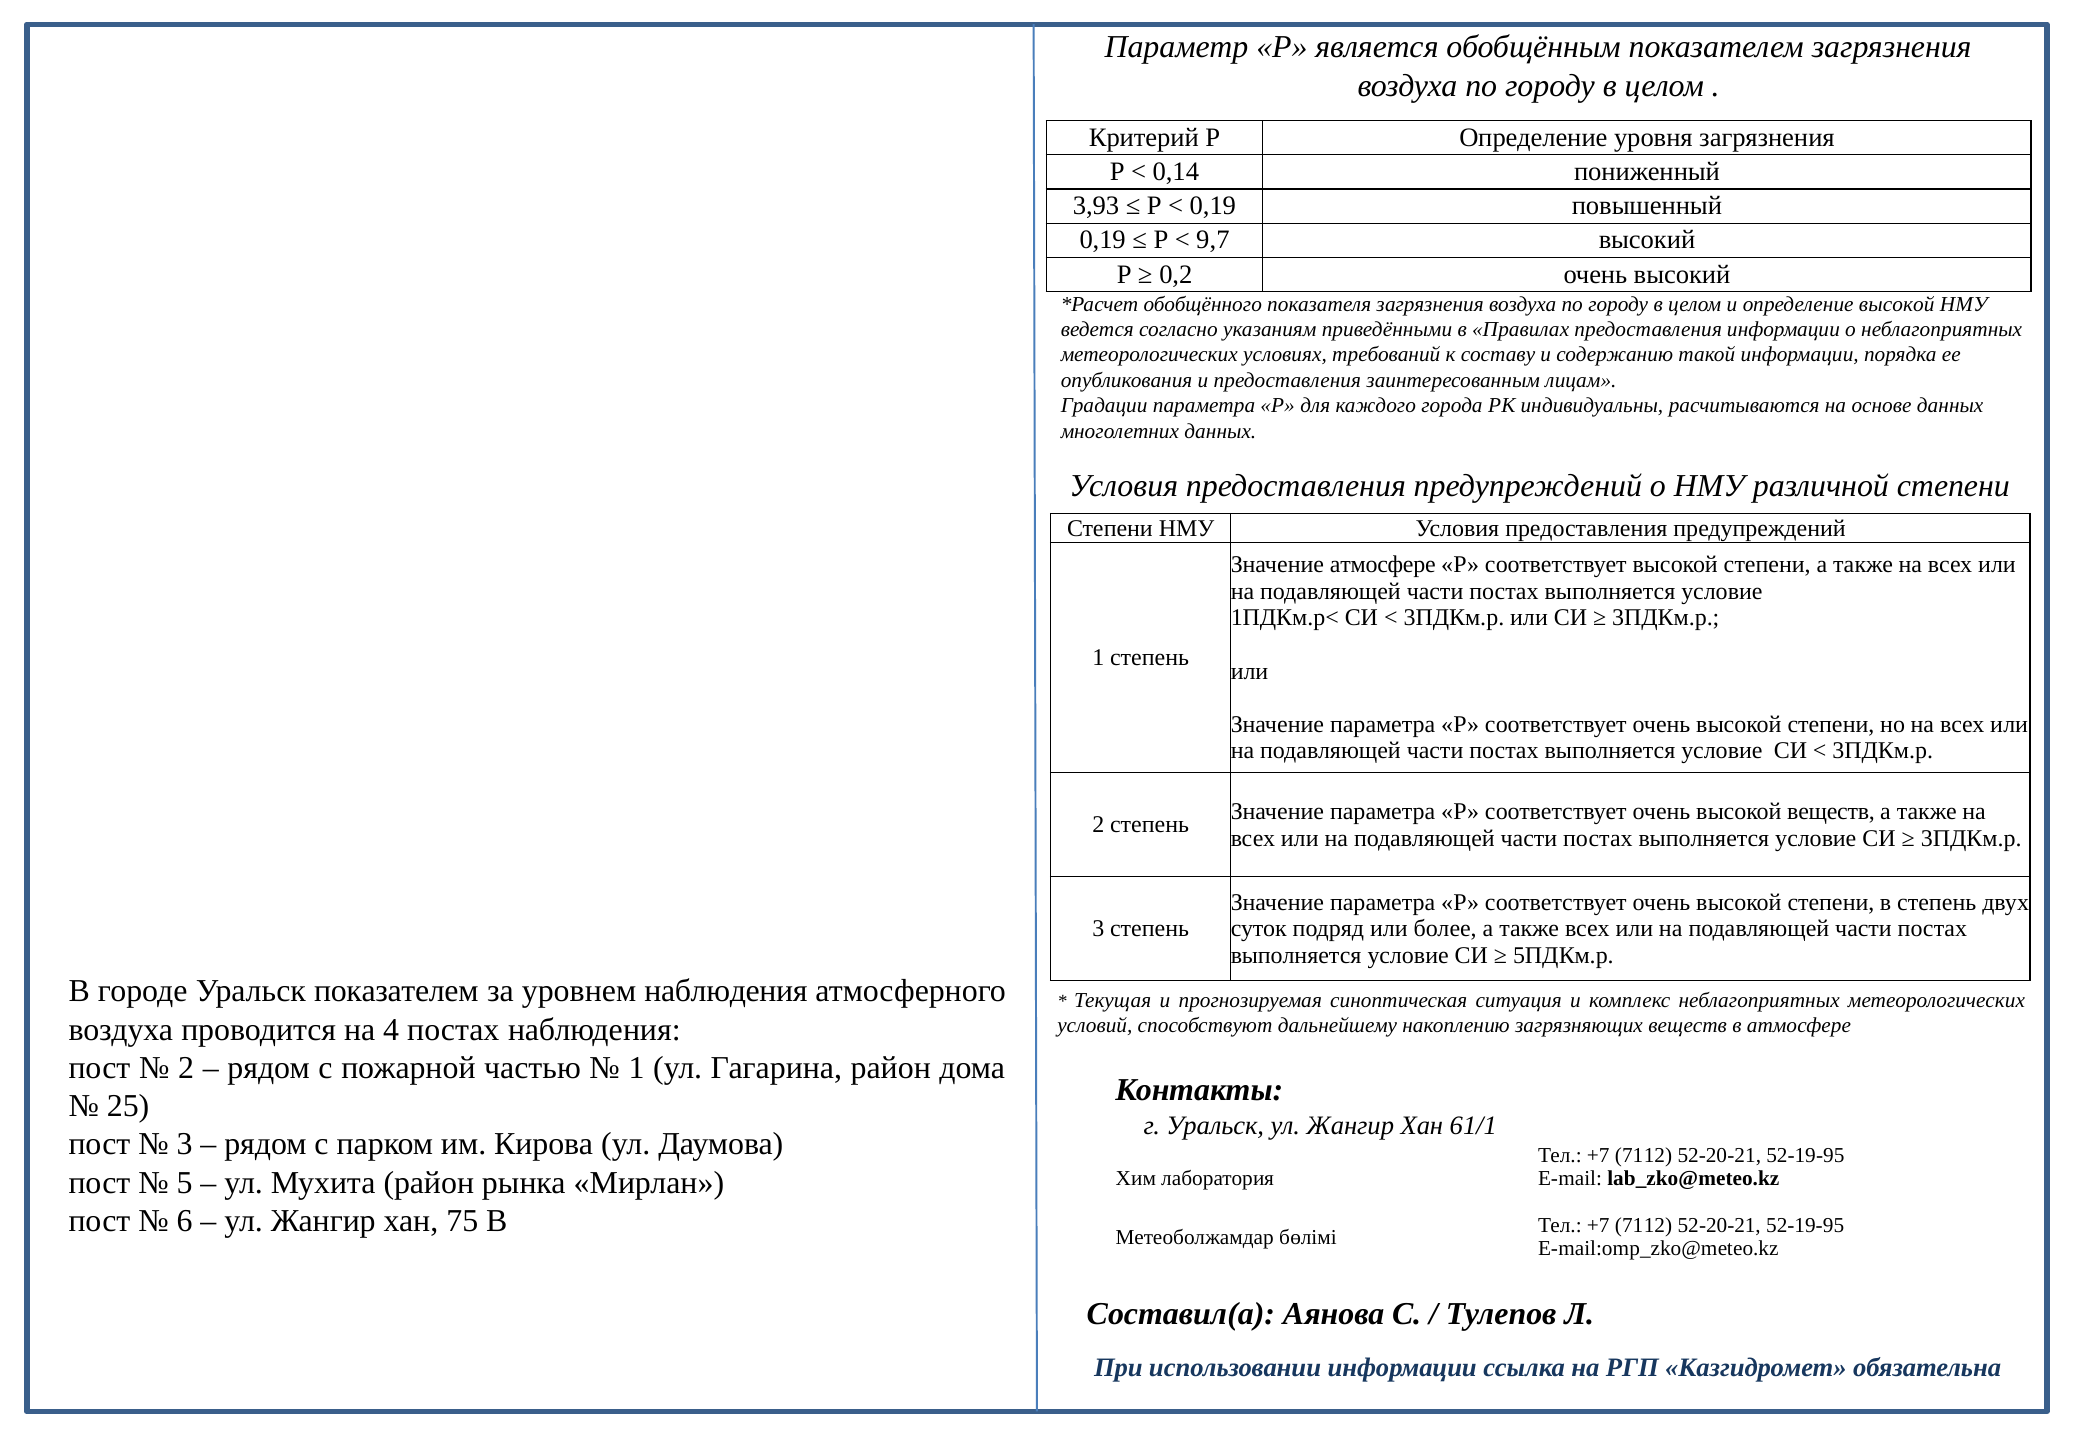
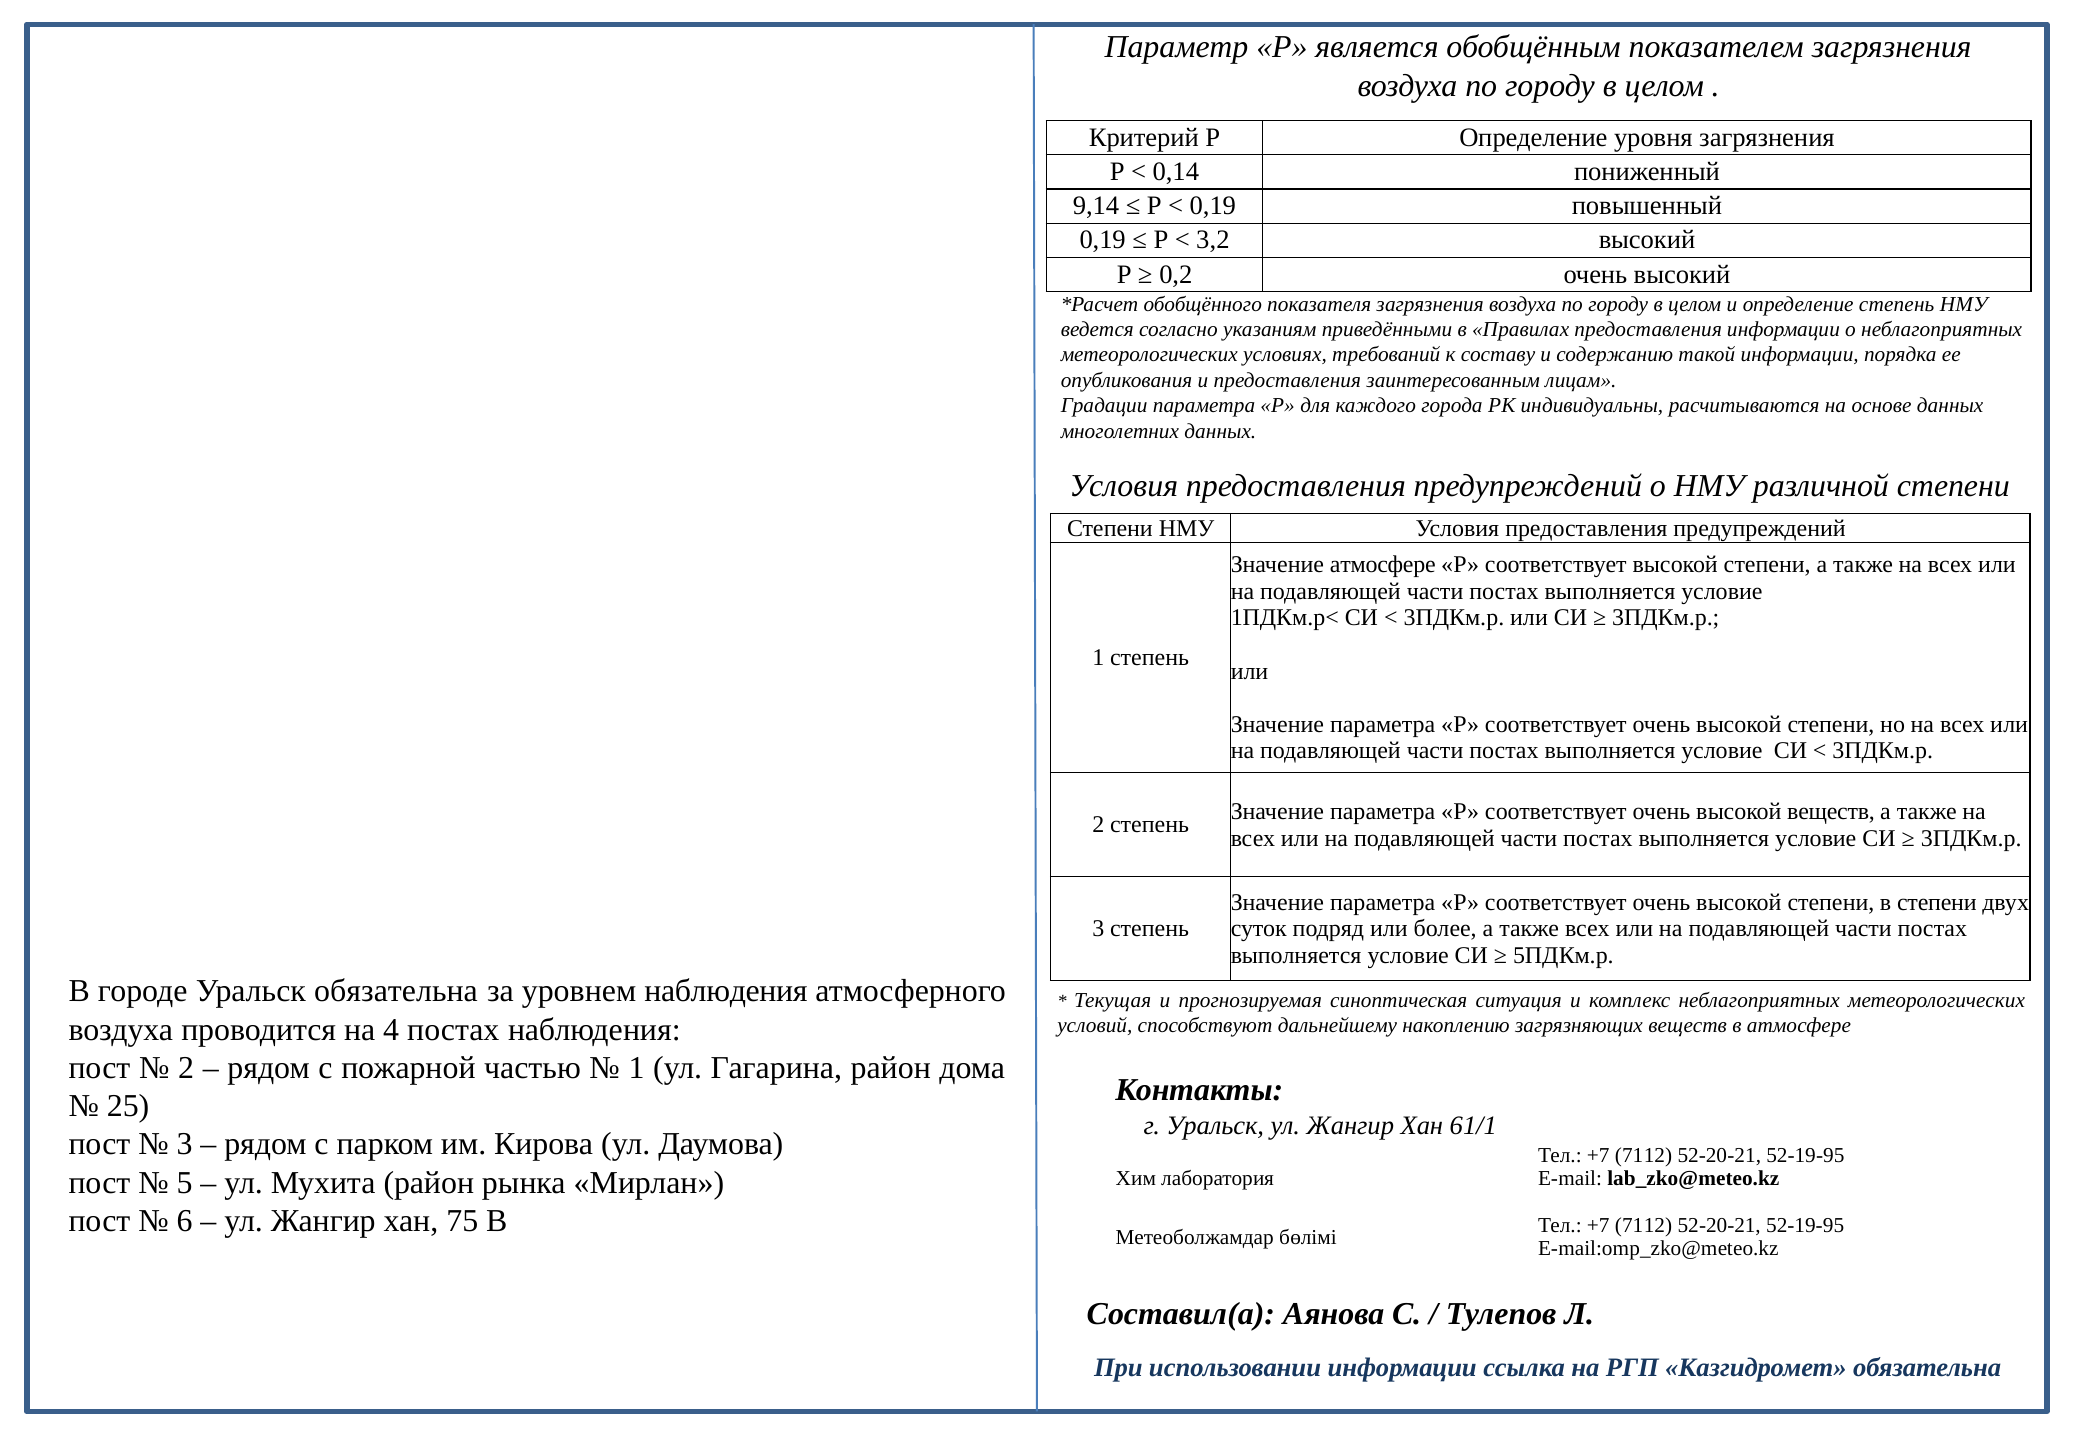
3,93: 3,93 -> 9,14 (1096, 206)
9,7: 9,7 -> 3,2 (1213, 240)
определение высокой: высокой -> степень (1897, 304)
в степень: степень -> степени (1937, 902)
Уральск показателем: показателем -> обязательна (396, 991)
